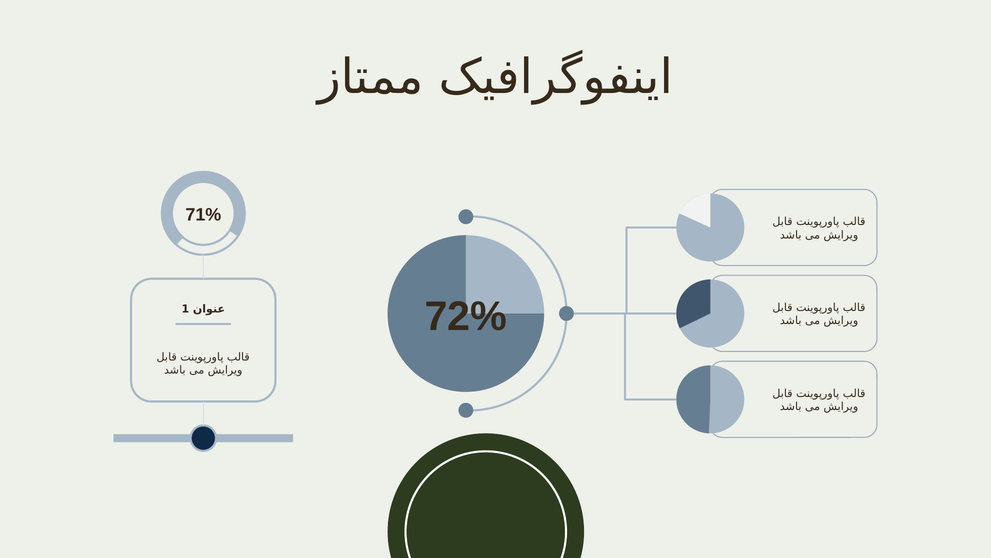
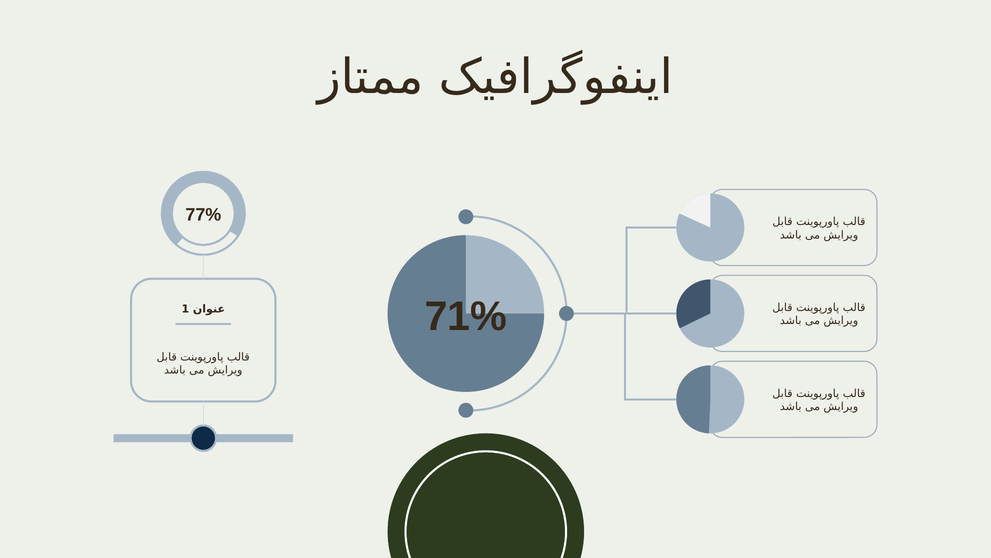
71%: 71% -> 77% (203, 214)
72%: 72% -> 71% (466, 316)
